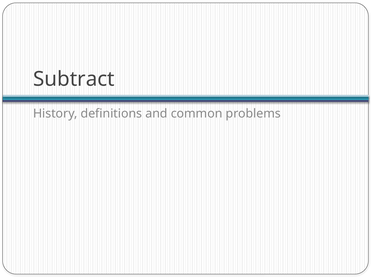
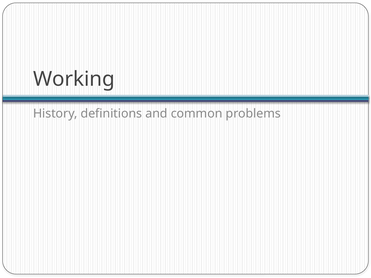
Subtract: Subtract -> Working (74, 79)
